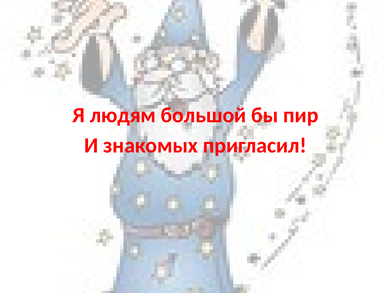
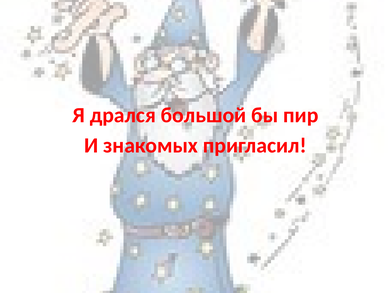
людям: людям -> дрался (123, 115)
